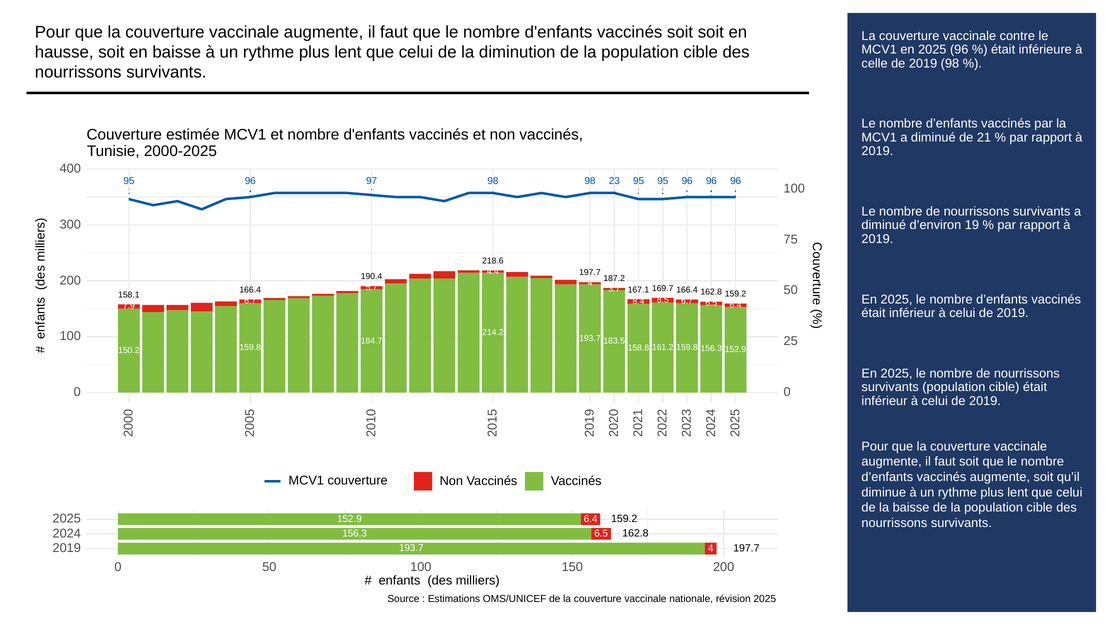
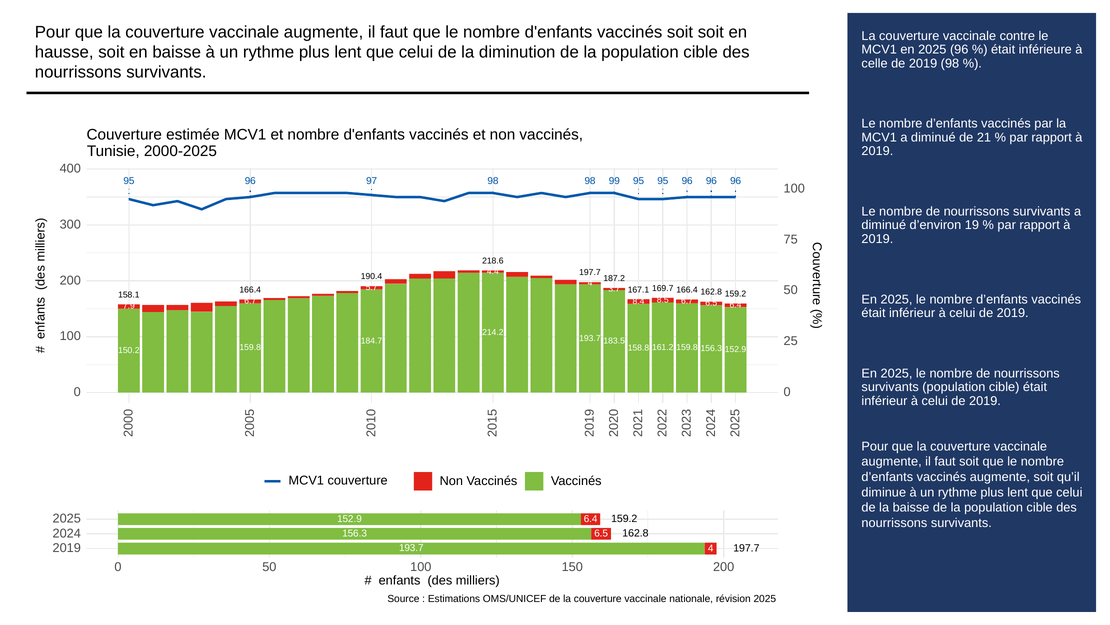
23: 23 -> 99 (614, 181)
